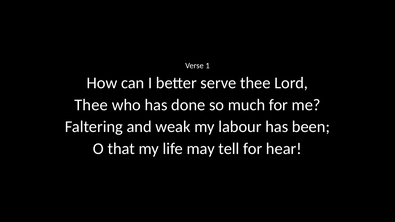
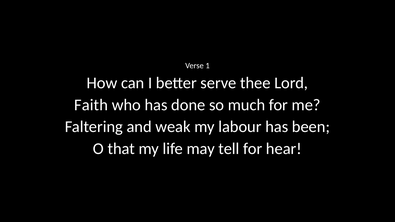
Thee: Thee -> Faith (91, 105)
